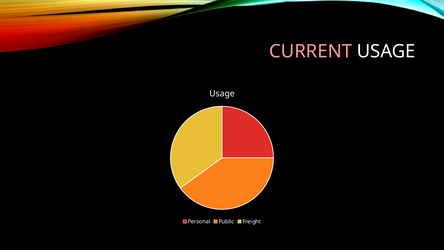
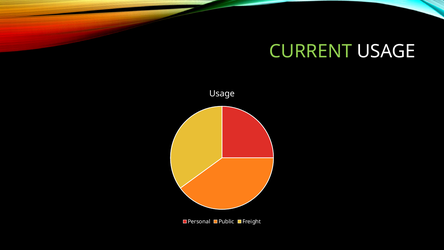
CURRENT colour: pink -> light green (311, 51)
